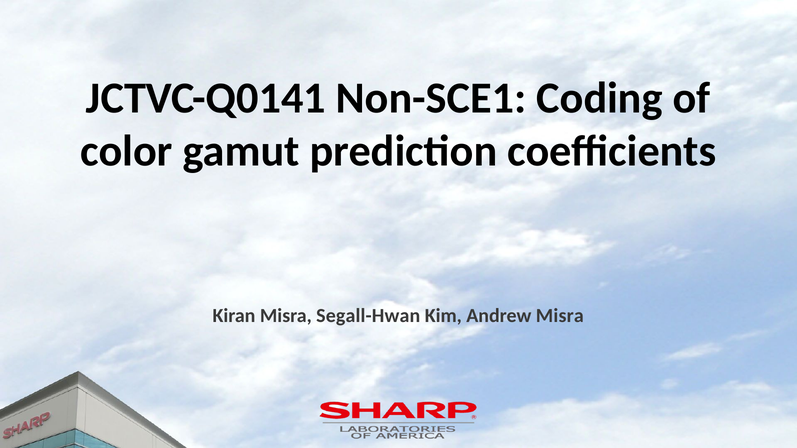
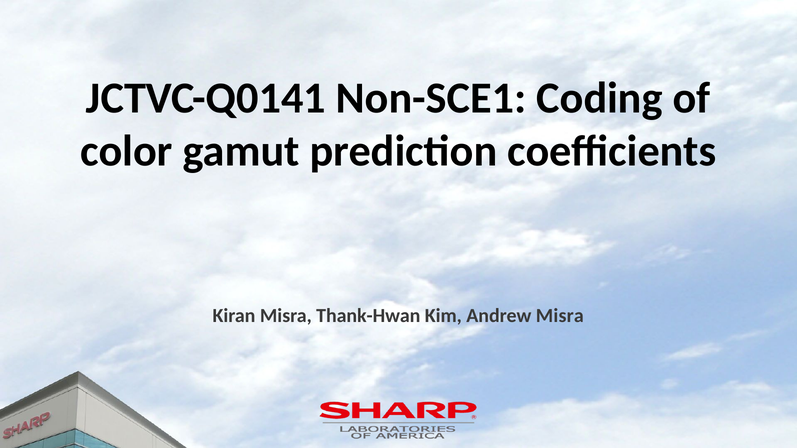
Segall-Hwan: Segall-Hwan -> Thank-Hwan (368, 316)
